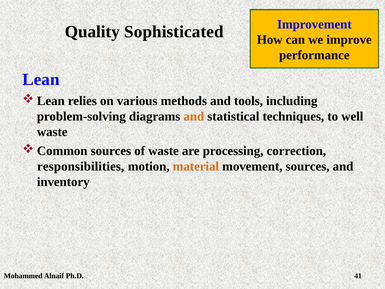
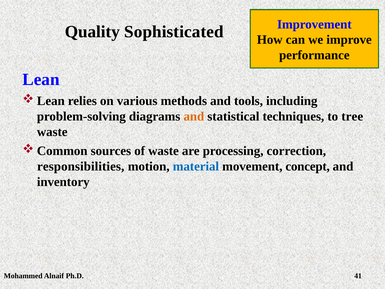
well: well -> tree (352, 116)
material colour: orange -> blue (196, 166)
movement sources: sources -> concept (308, 166)
